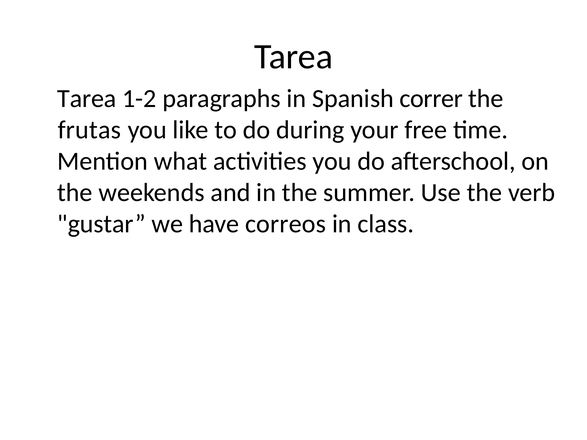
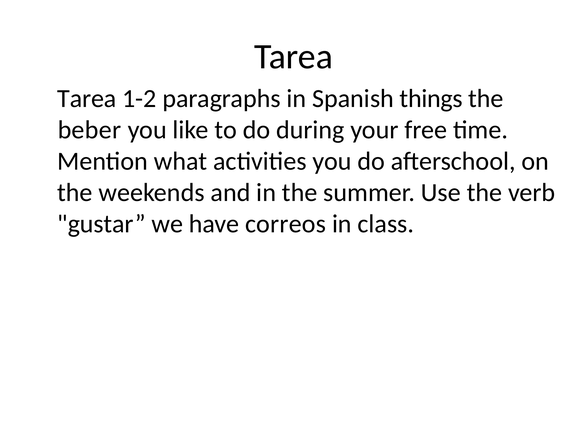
correr: correr -> things (431, 99)
frutas: frutas -> beber (89, 130)
